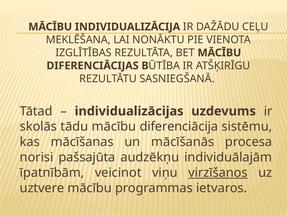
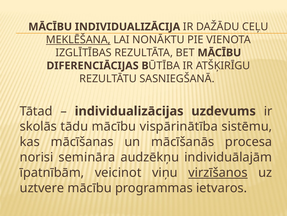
MEKLĒŠANA underline: none -> present (78, 40)
diferenciācija: diferenciācija -> vispārinātība (179, 126)
pašsajūta: pašsajūta -> semināra (87, 157)
